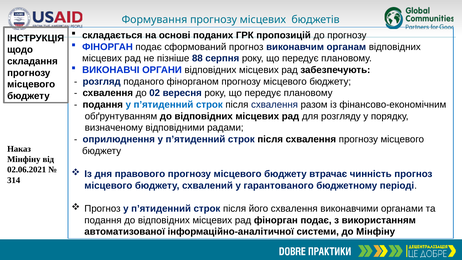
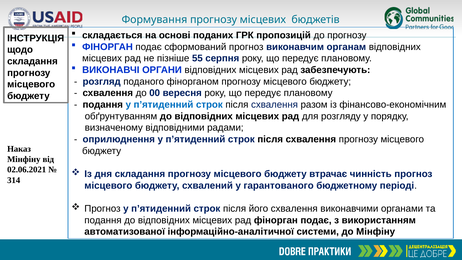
88: 88 -> 55 (197, 58)
02: 02 -> 00 (155, 93)
дня правового: правового -> складання (140, 174)
